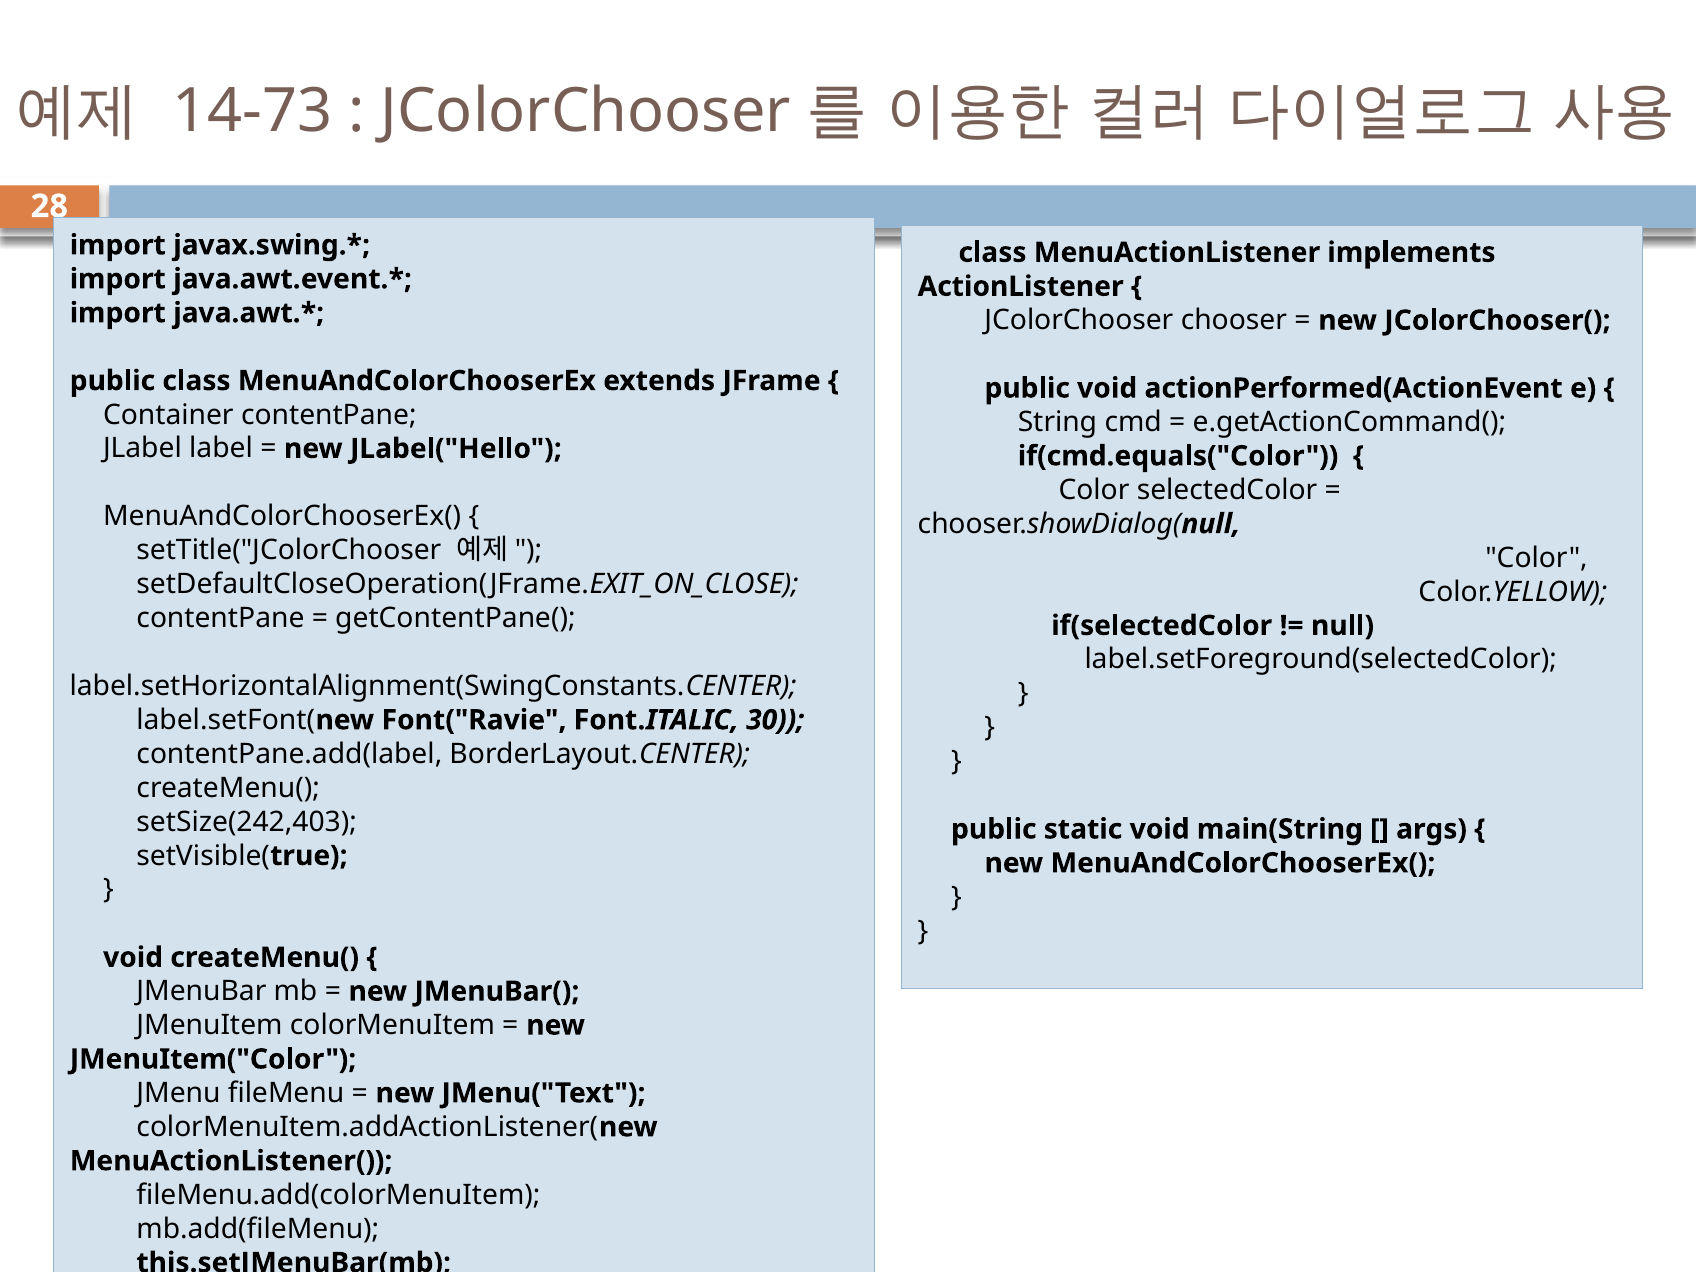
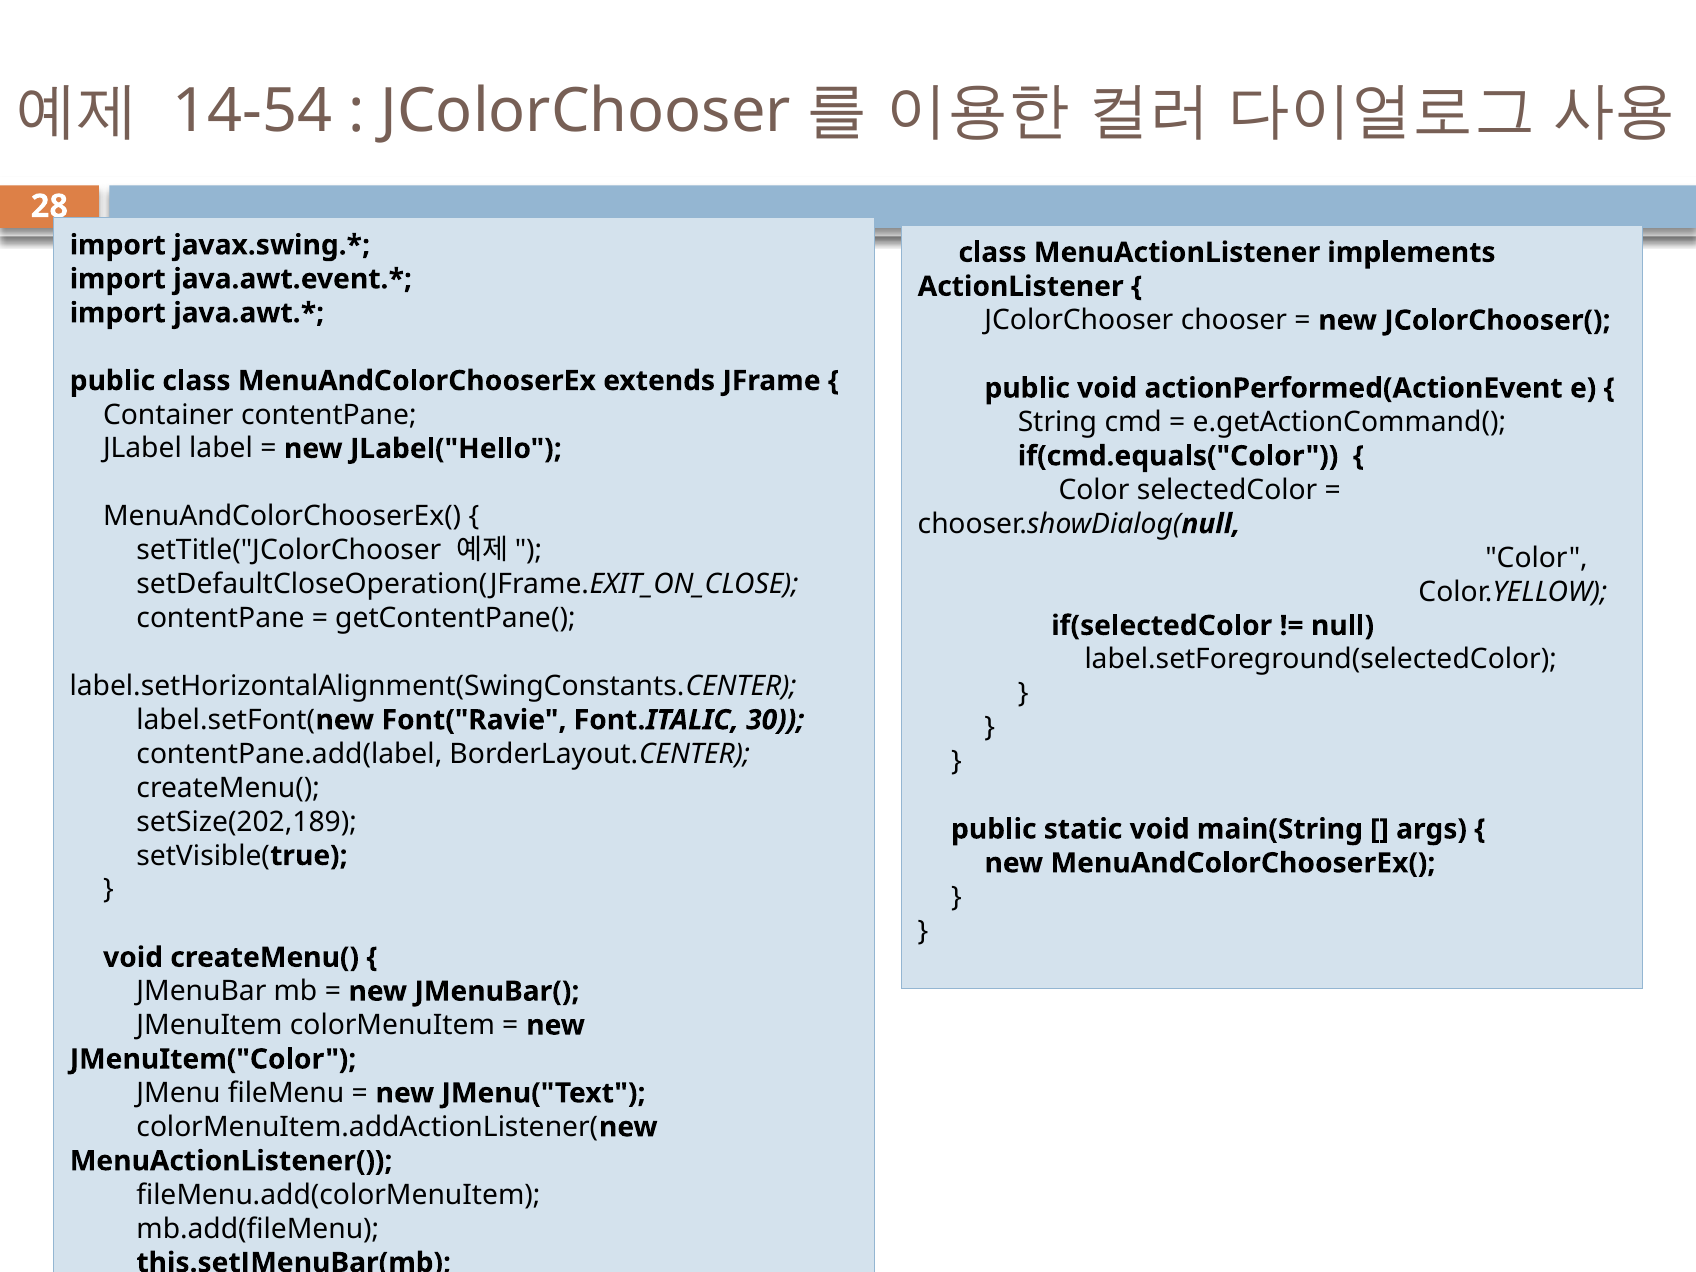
14-73: 14-73 -> 14-54 (252, 112)
setSize(242,403: setSize(242,403 -> setSize(202,189 (247, 822)
